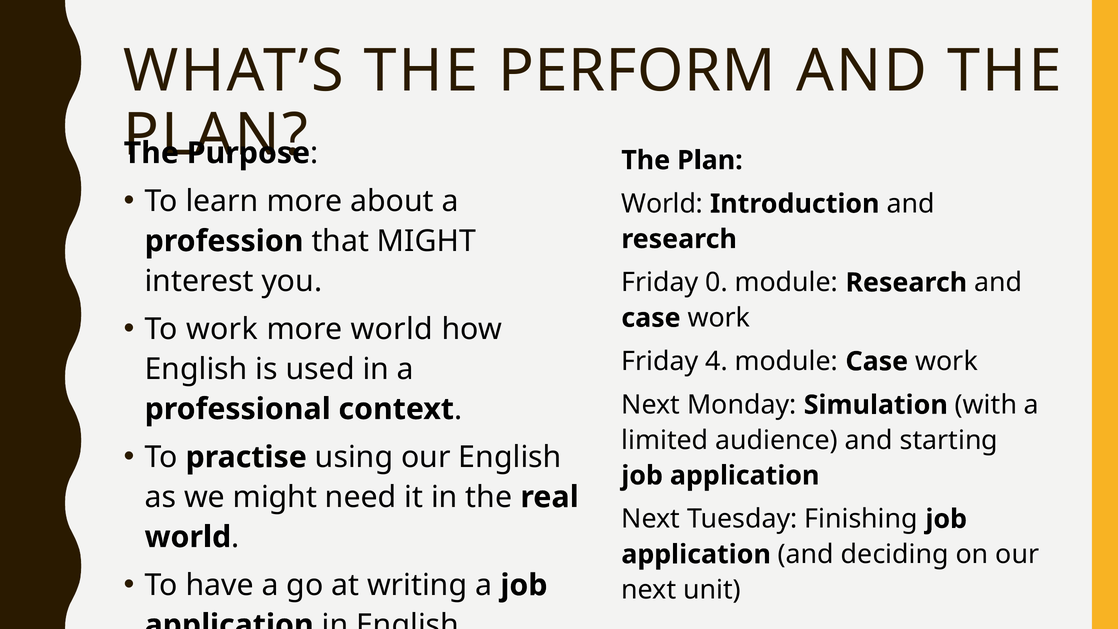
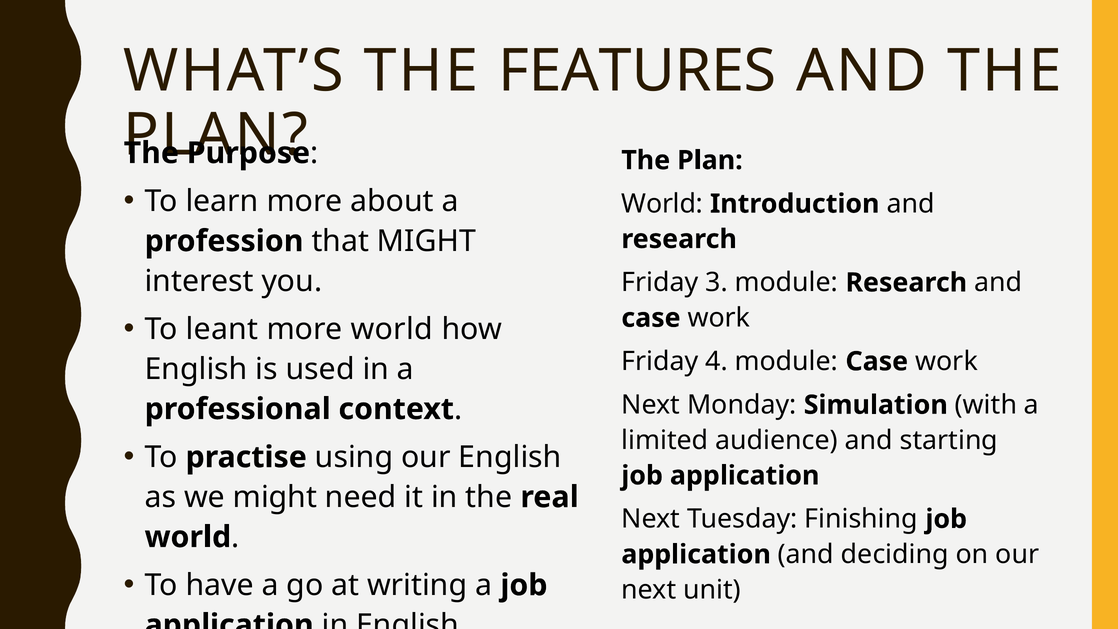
PERFORM: PERFORM -> FEATURES (637, 71)
0: 0 -> 3 (716, 283)
To work: work -> leant (222, 329)
